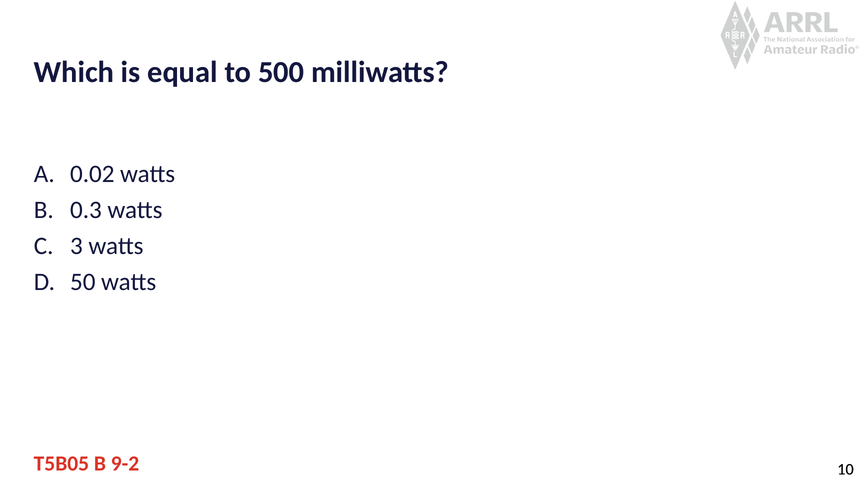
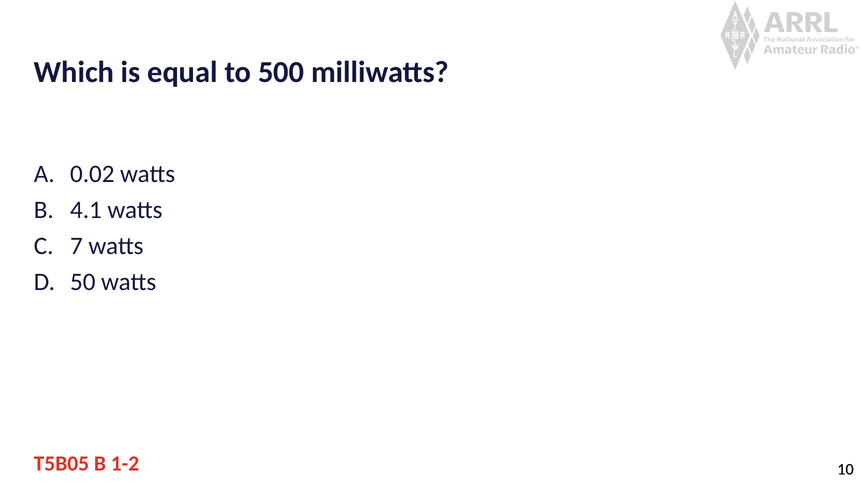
0.3: 0.3 -> 4.1 (86, 210)
3: 3 -> 7 (76, 246)
9-2: 9-2 -> 1-2 (125, 463)
